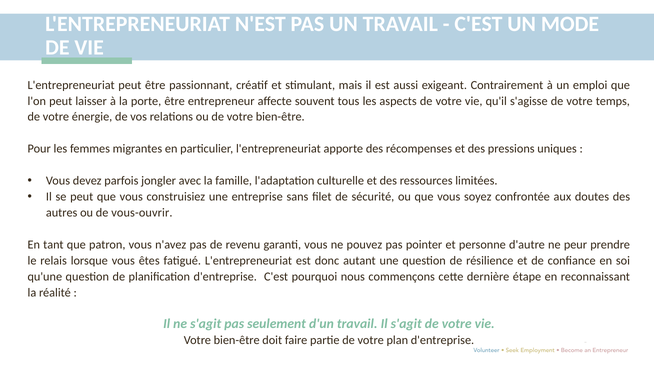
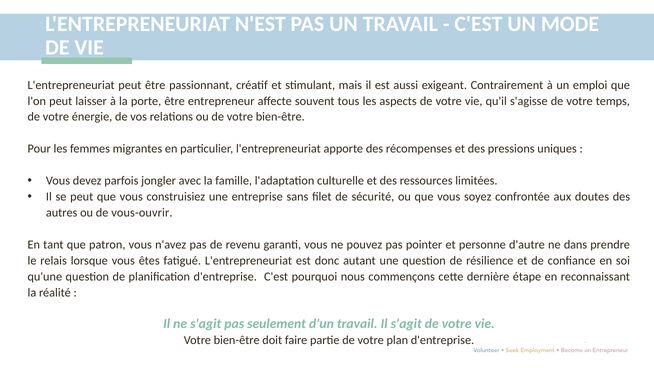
peur: peur -> dans (576, 245)
